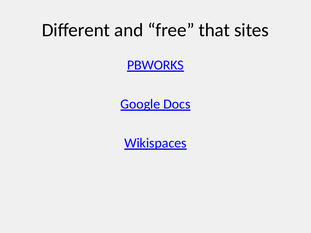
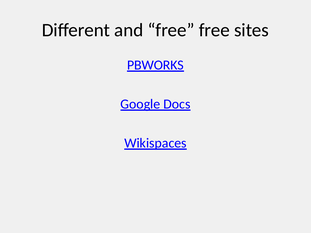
free that: that -> free (214, 30)
